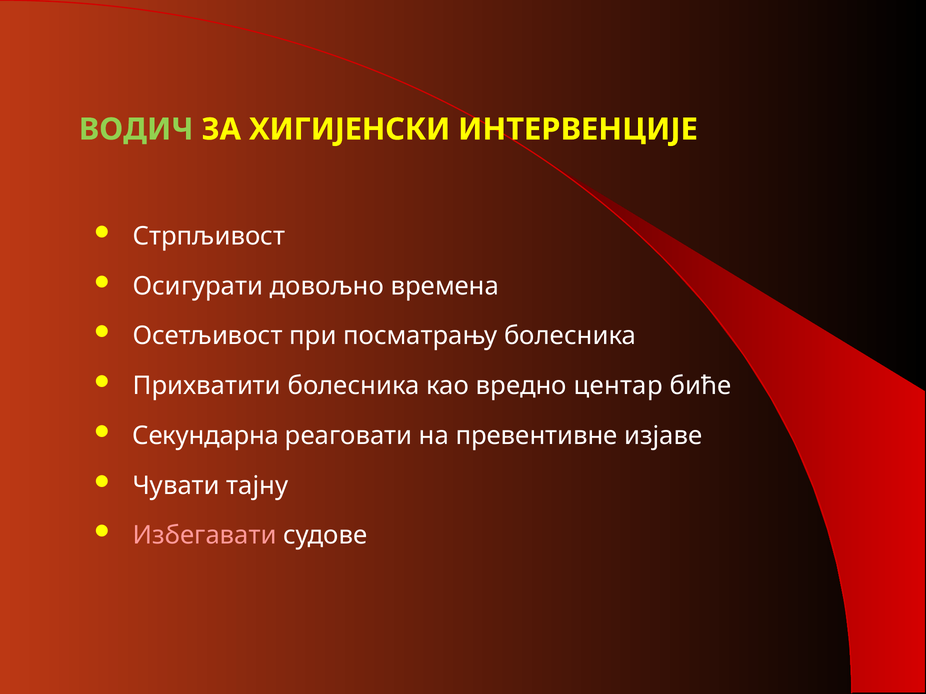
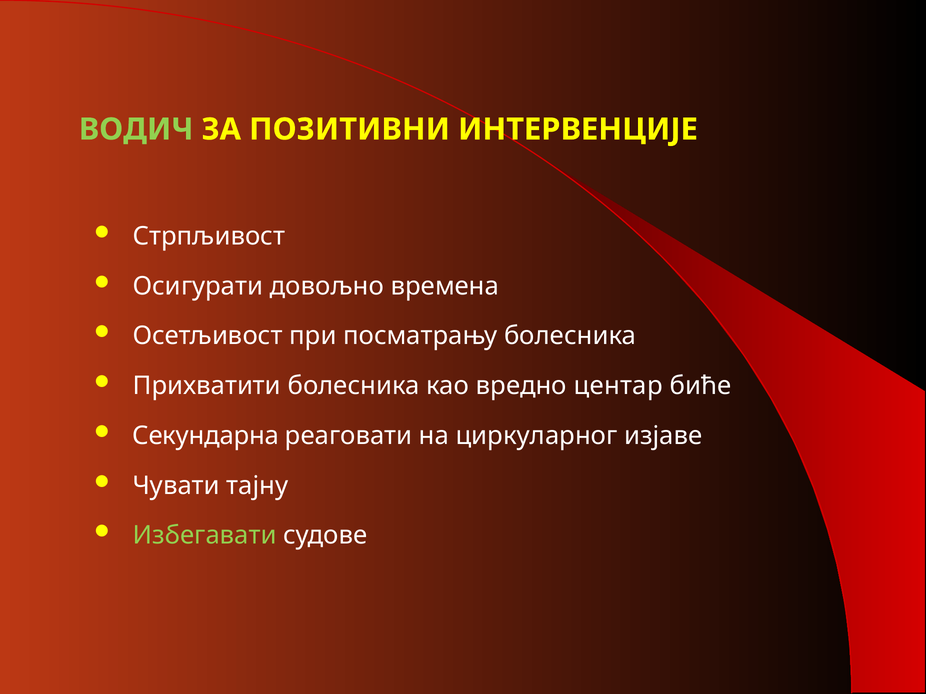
ХИГИЈЕНСКИ: ХИГИЈЕНСКИ -> ПОЗИТИВНИ (350, 129)
превентивне: превентивне -> циркуларног (537, 436)
Избегавати colour: pink -> light green (205, 536)
